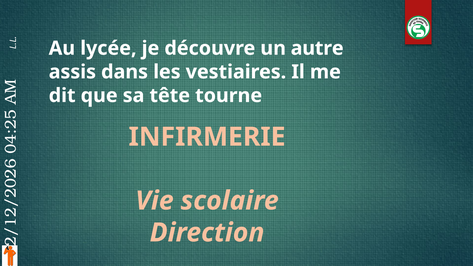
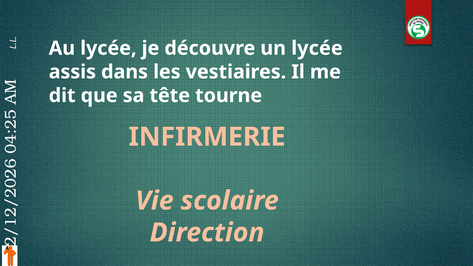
un autre: autre -> lycée (317, 48)
